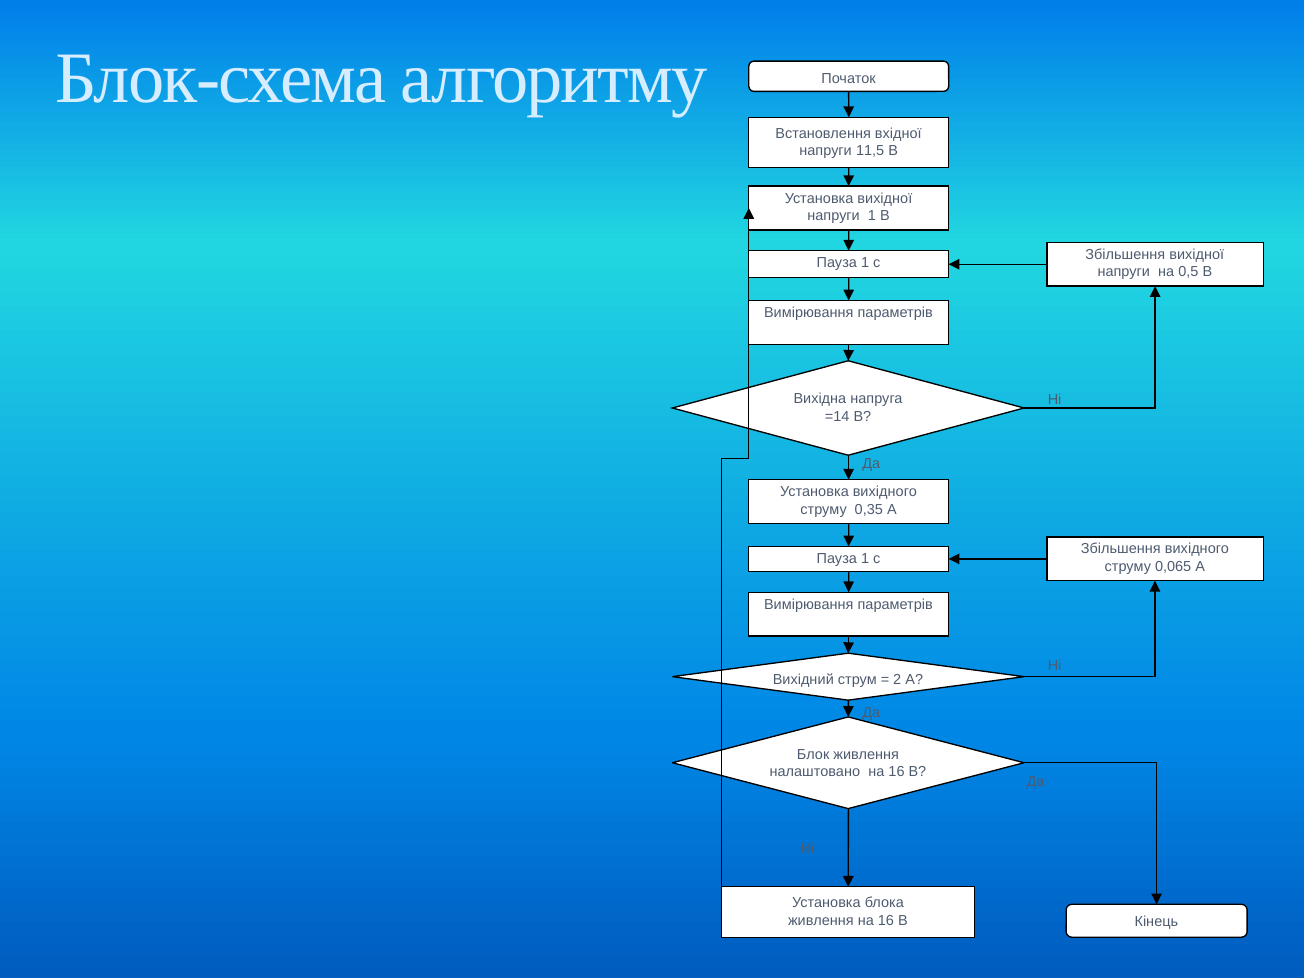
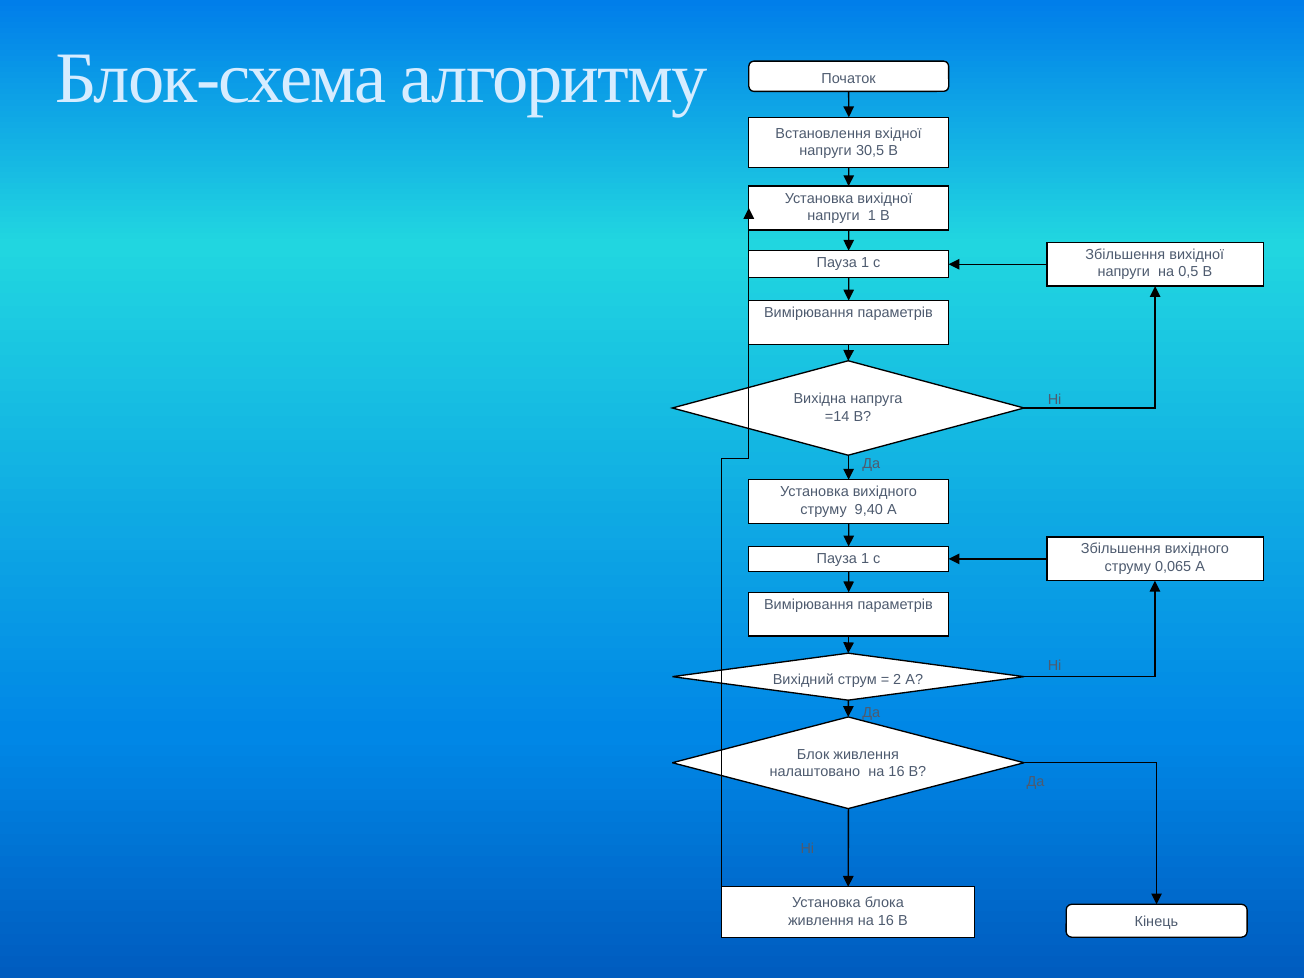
11,5: 11,5 -> 30,5 (870, 151)
0,35: 0,35 -> 9,40 (869, 509)
